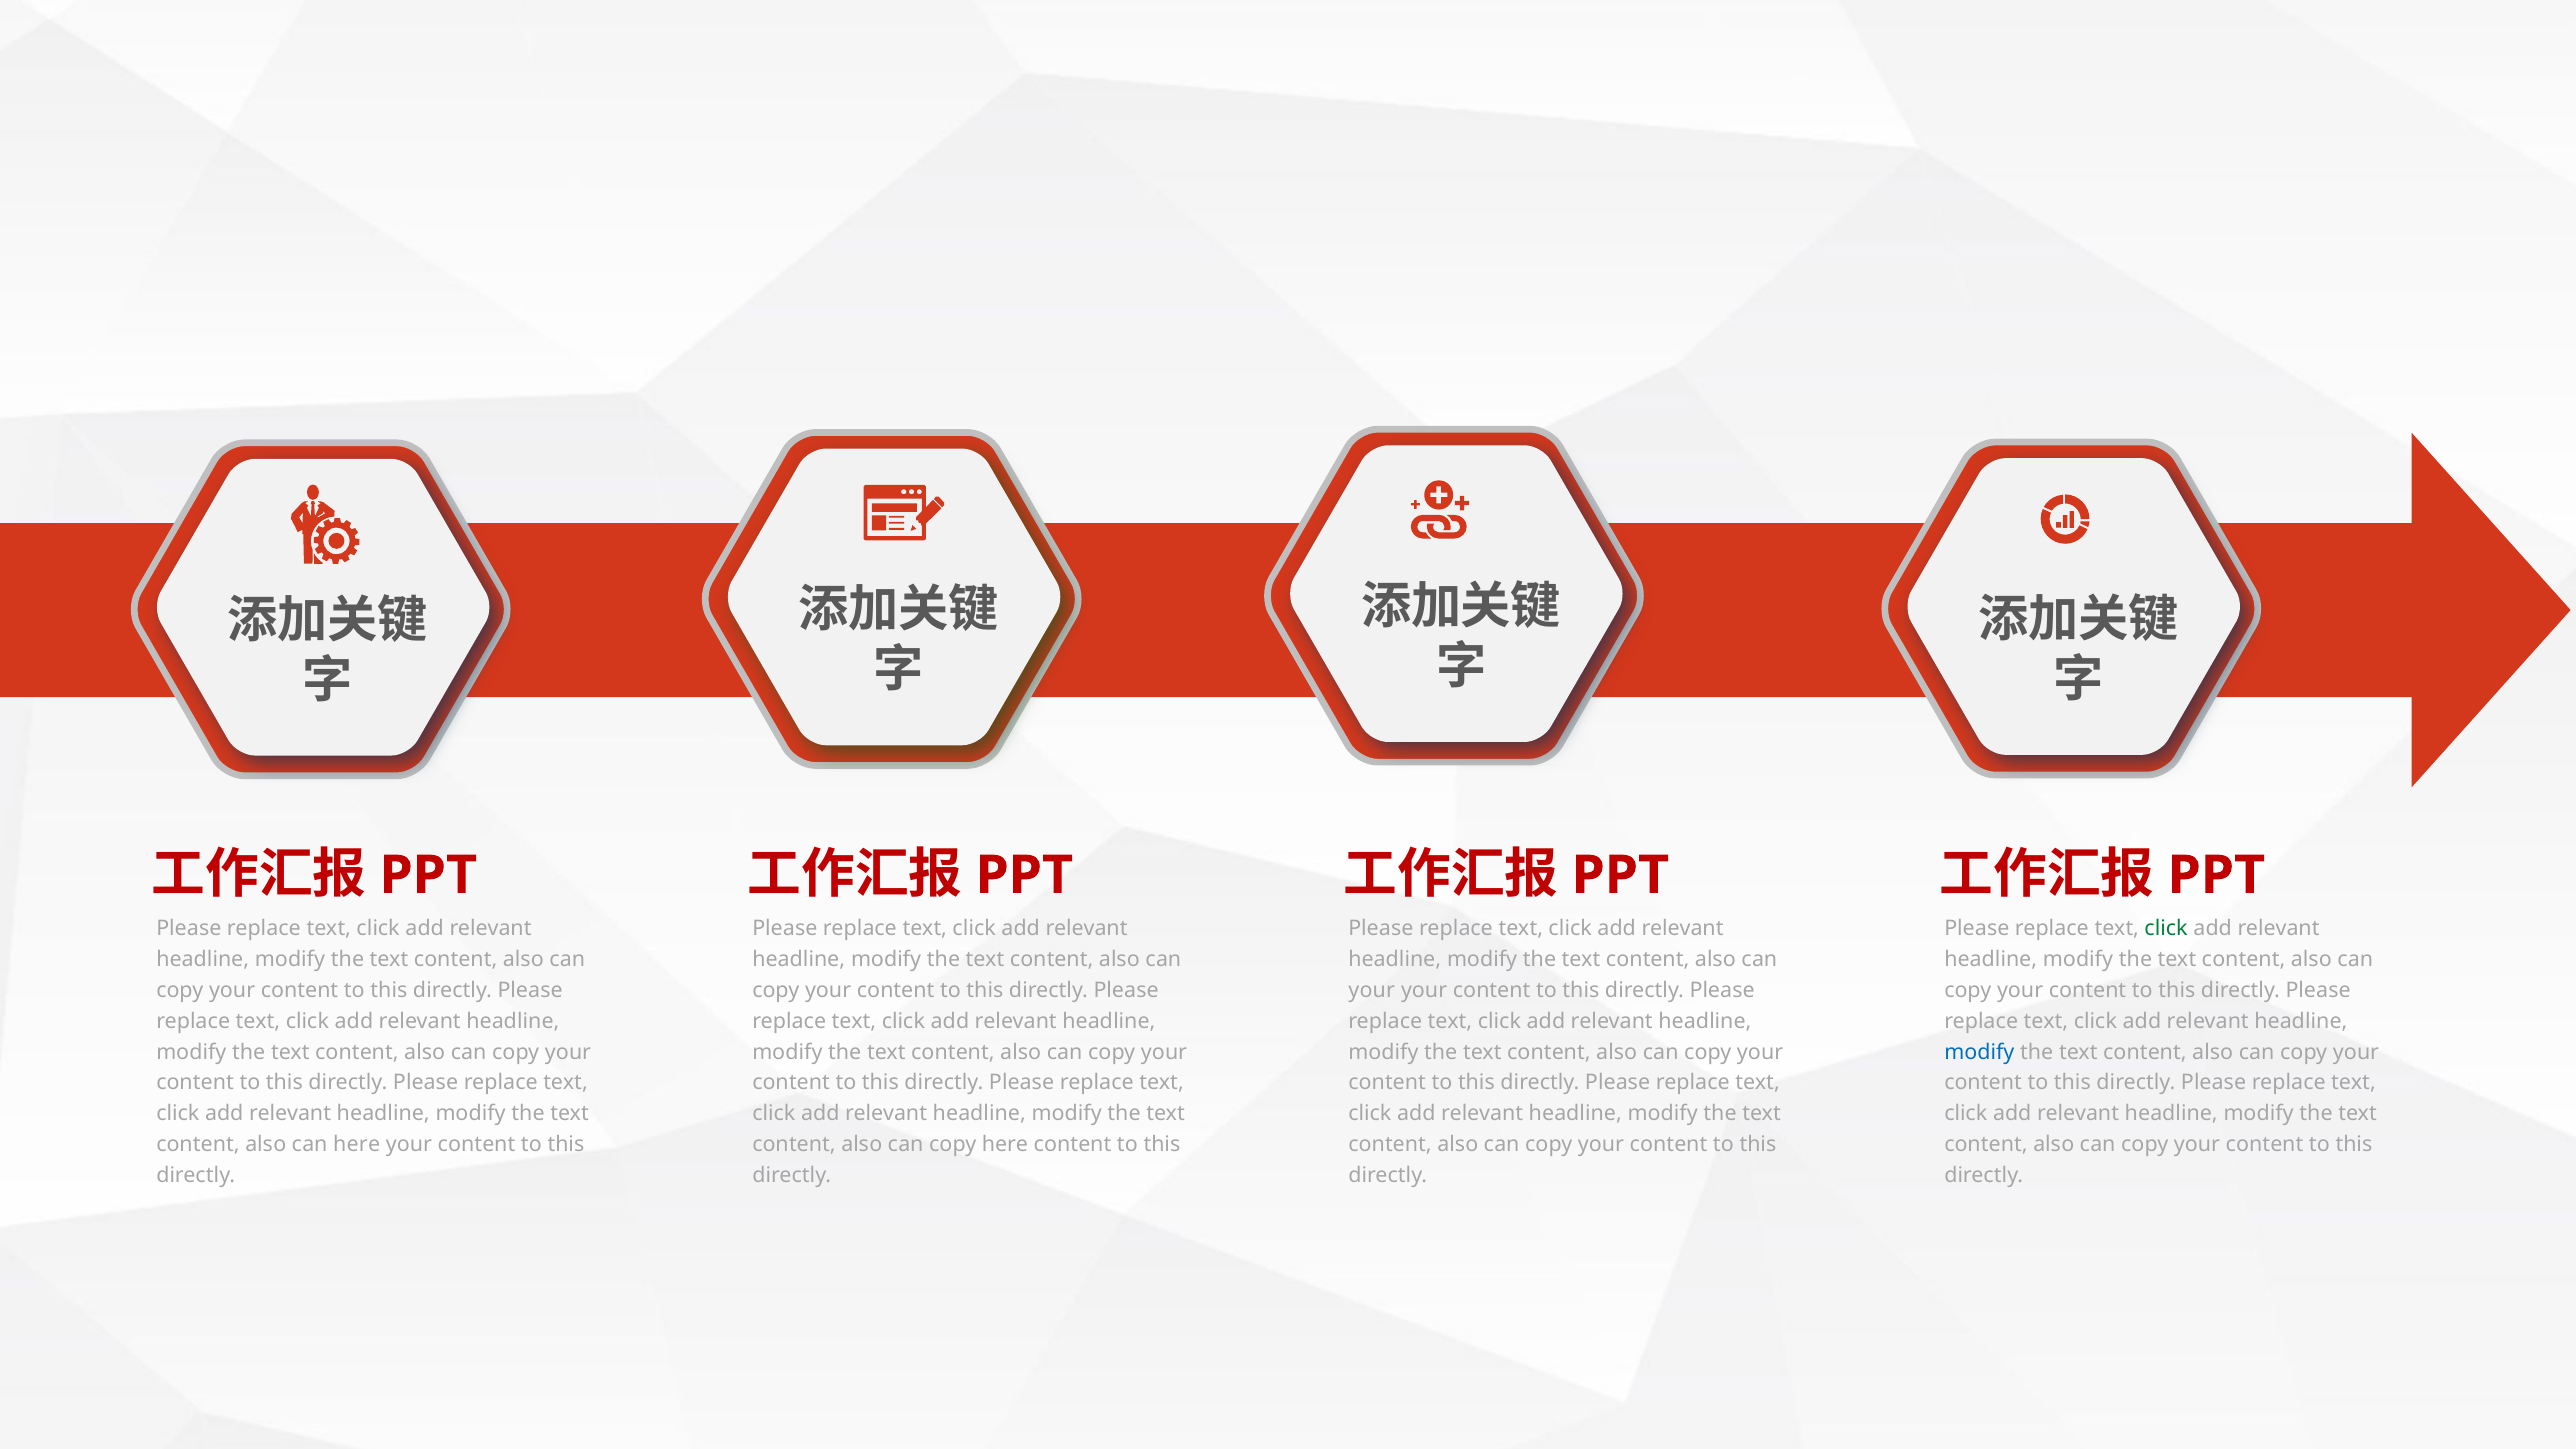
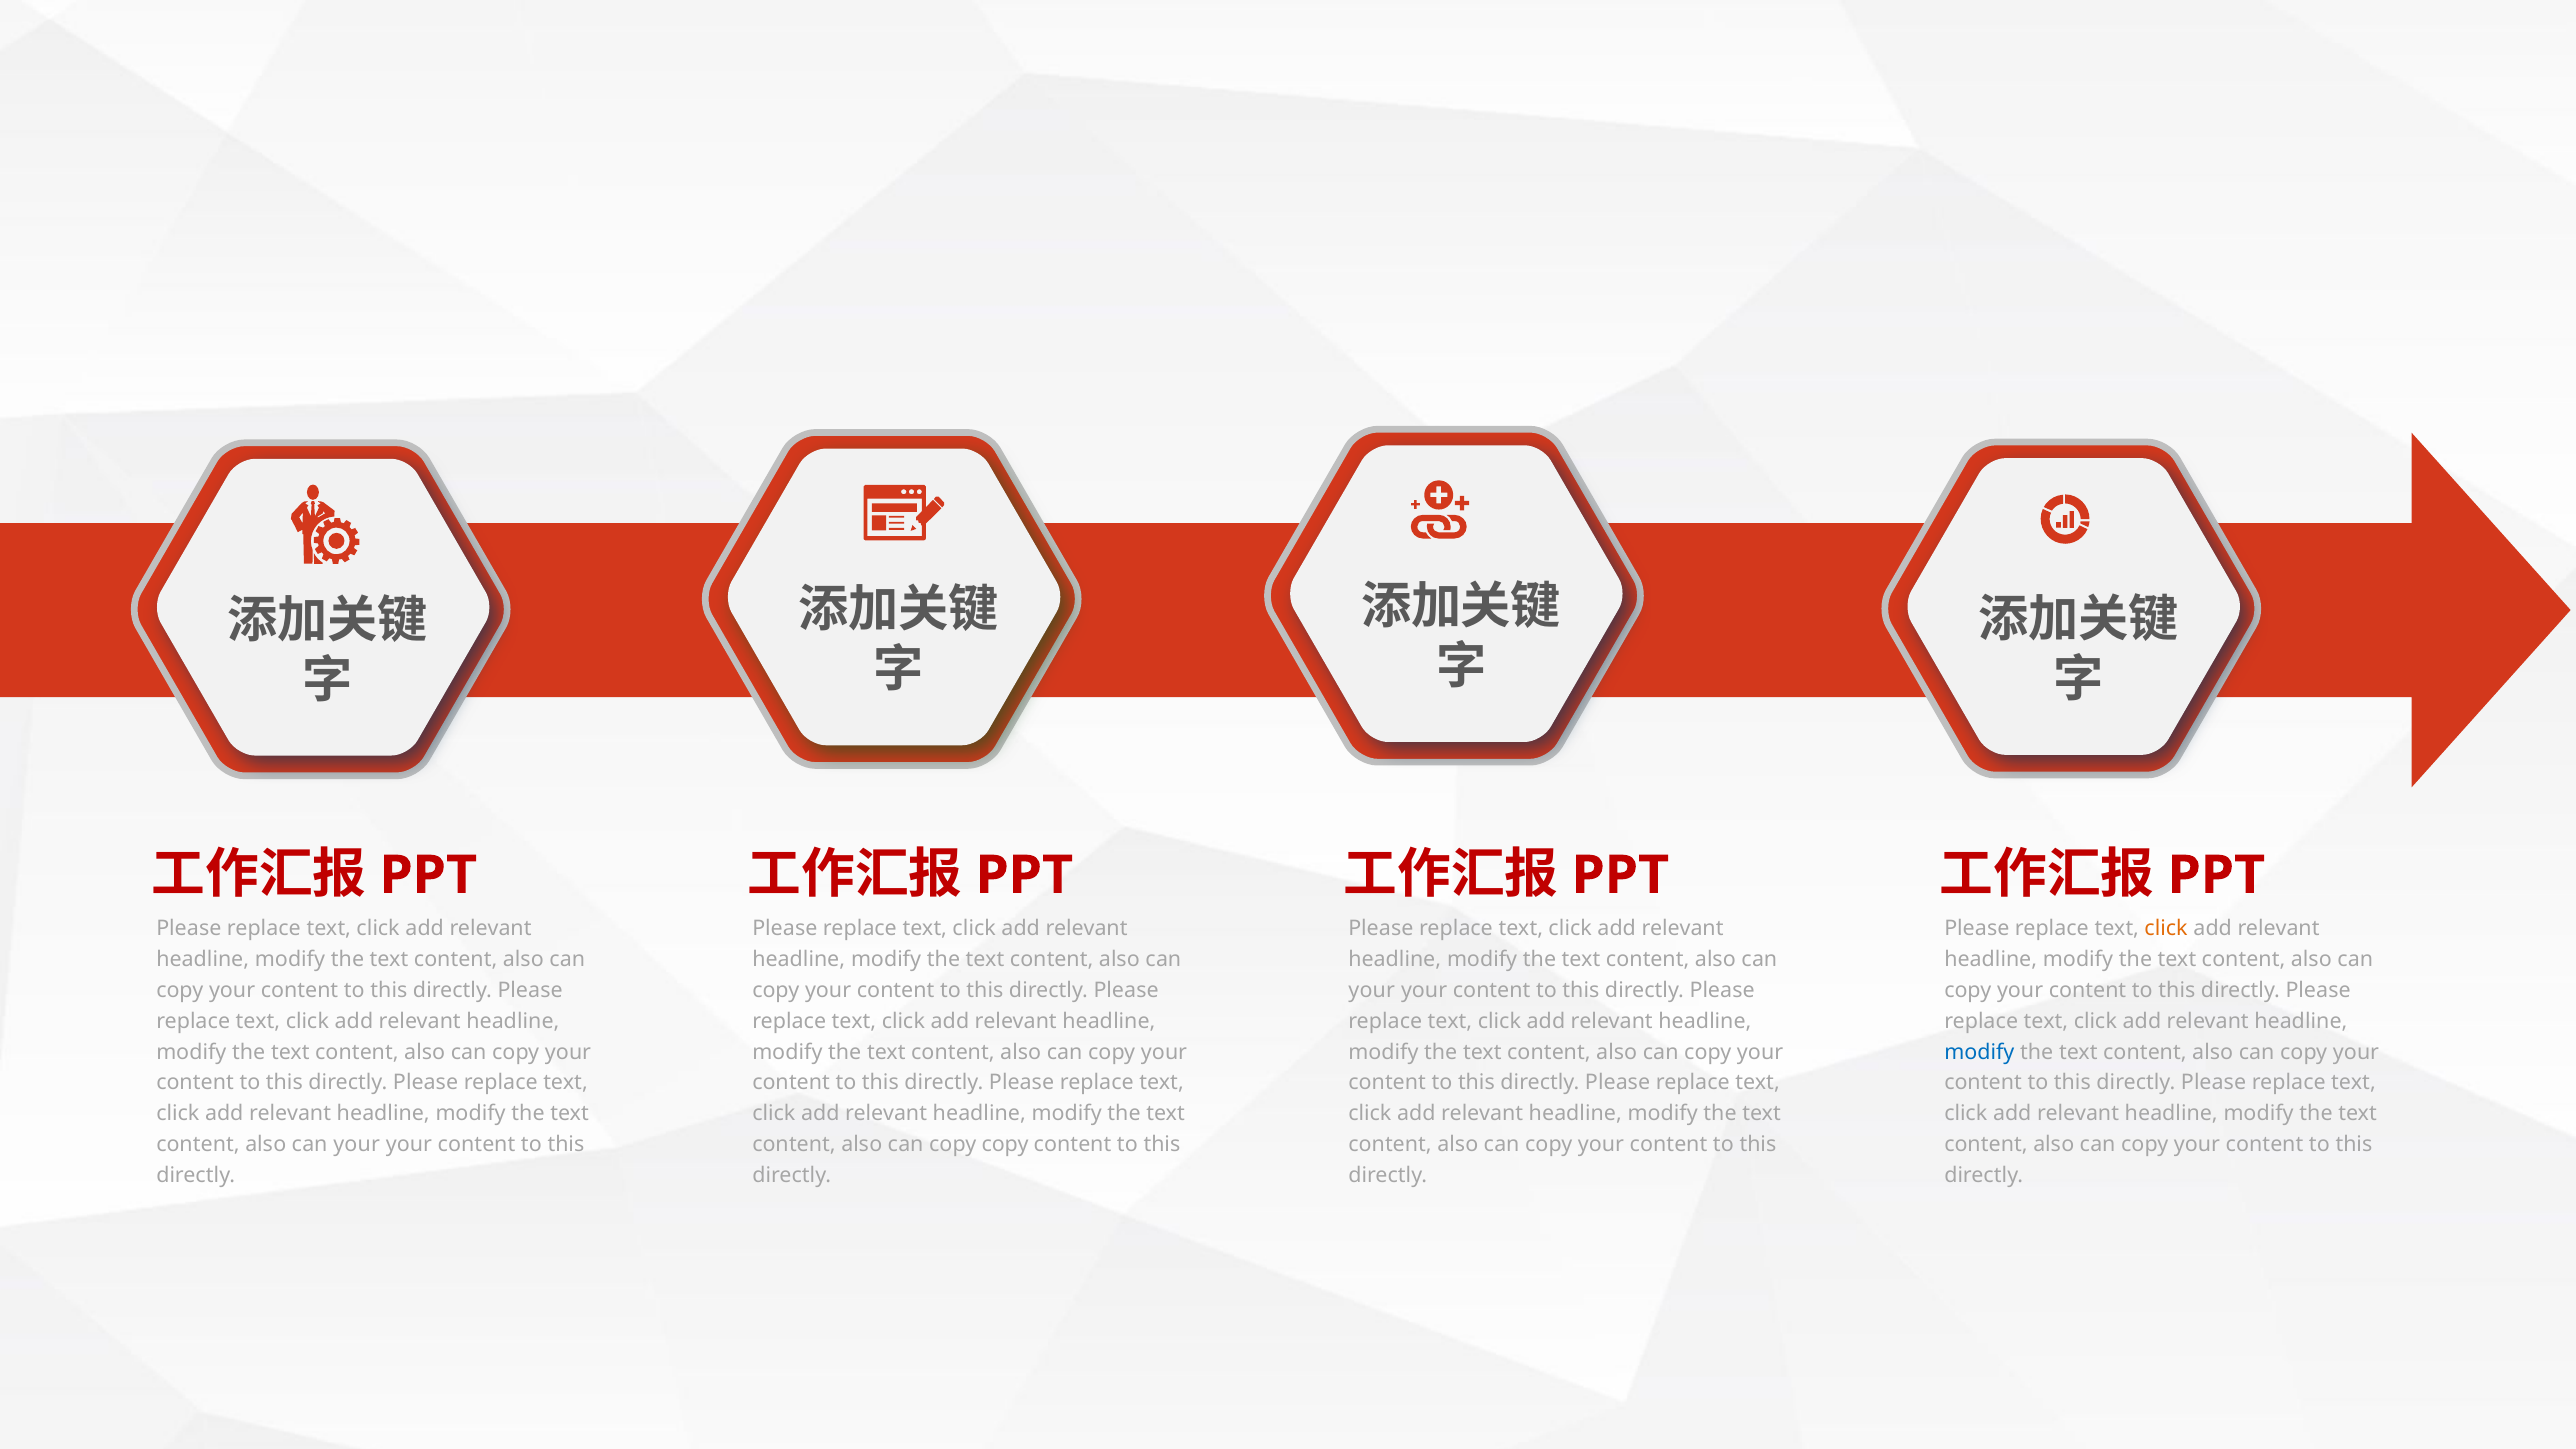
click colour: green -> orange (2166, 929)
here: here -> your (357, 1144)
copy here: here -> copy (1005, 1144)
